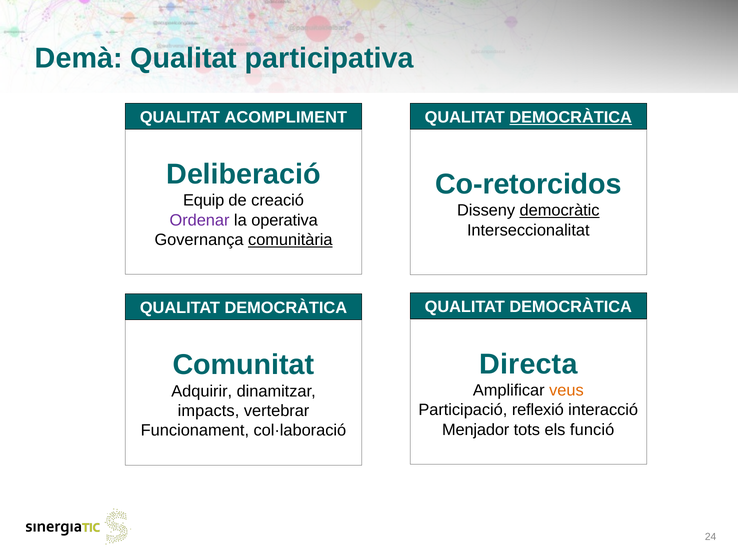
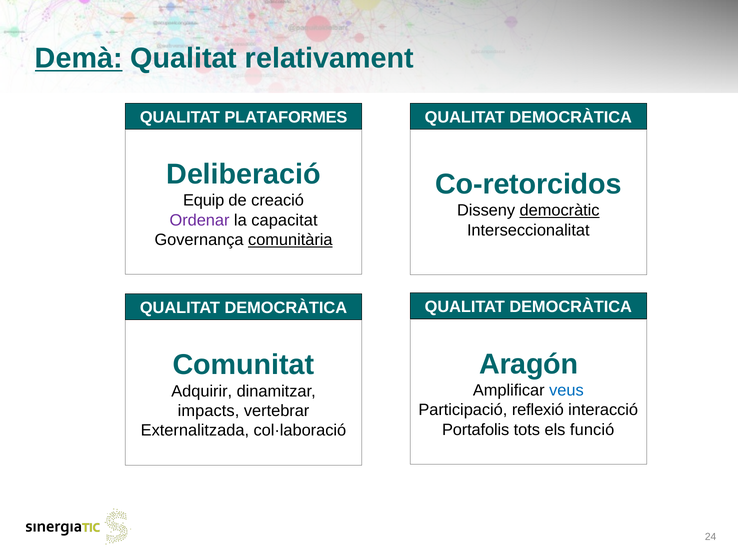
Demà underline: none -> present (79, 58)
participativa: participativa -> relativament (329, 58)
ACOMPLIMENT: ACOMPLIMENT -> PLATAFORMES (286, 117)
DEMOCRÀTICA underline: present -> none (571, 117)
operativa: operativa -> capacitat (284, 220)
Directa: Directa -> Aragón (529, 364)
veus colour: orange -> blue (566, 391)
Menjador: Menjador -> Portafolis (476, 430)
Funcionament: Funcionament -> Externalitzada (195, 431)
